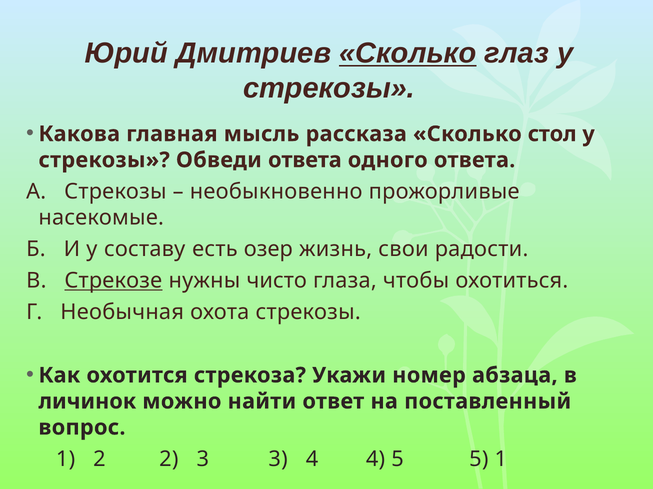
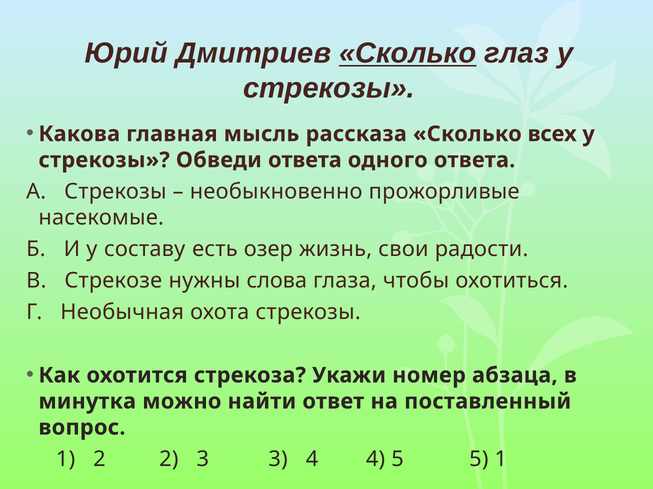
стол: стол -> всех (552, 134)
Стрекозе underline: present -> none (113, 281)
чисто: чисто -> слова (277, 281)
личинок: личинок -> минутка (87, 402)
